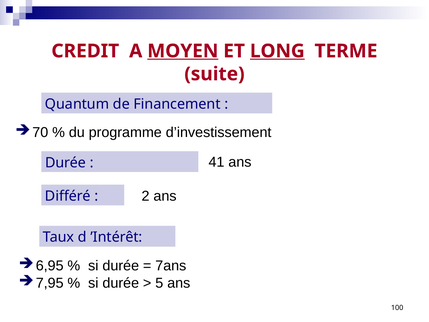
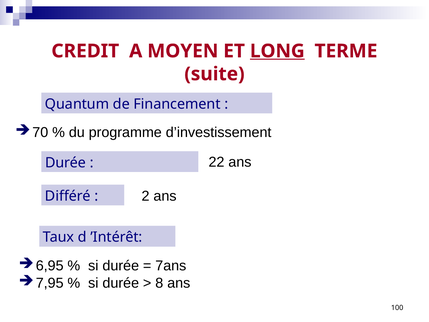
MOYEN underline: present -> none (183, 51)
41: 41 -> 22 (216, 162)
5: 5 -> 8 (159, 283)
